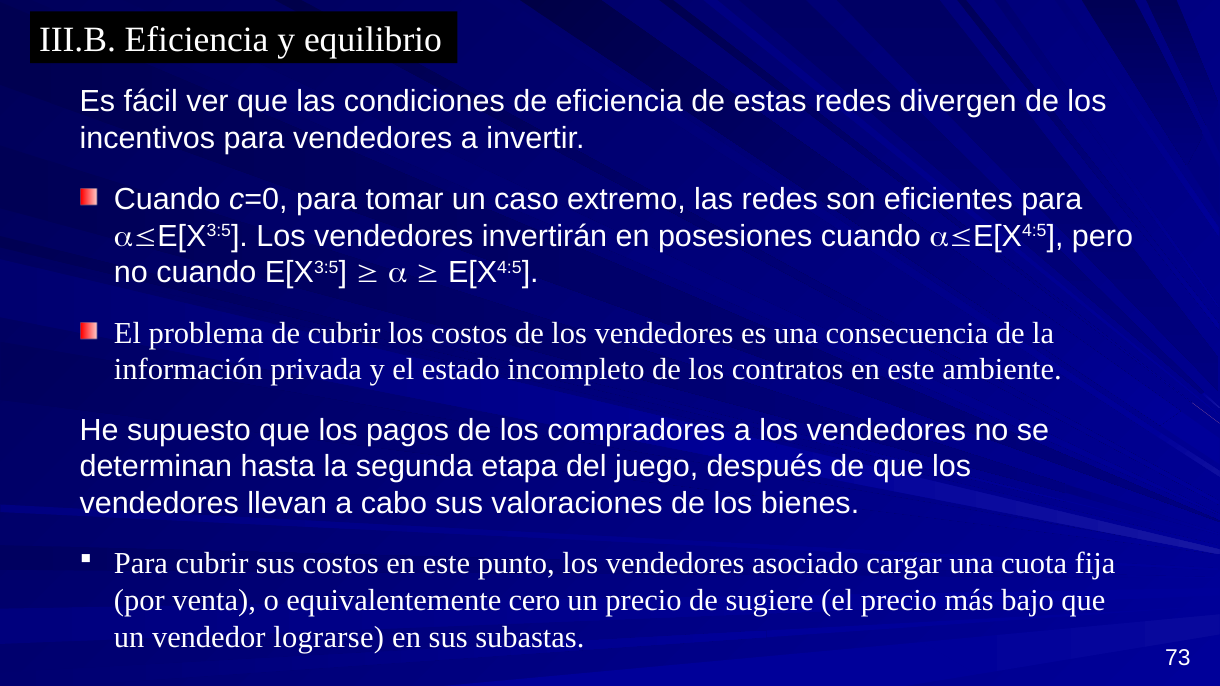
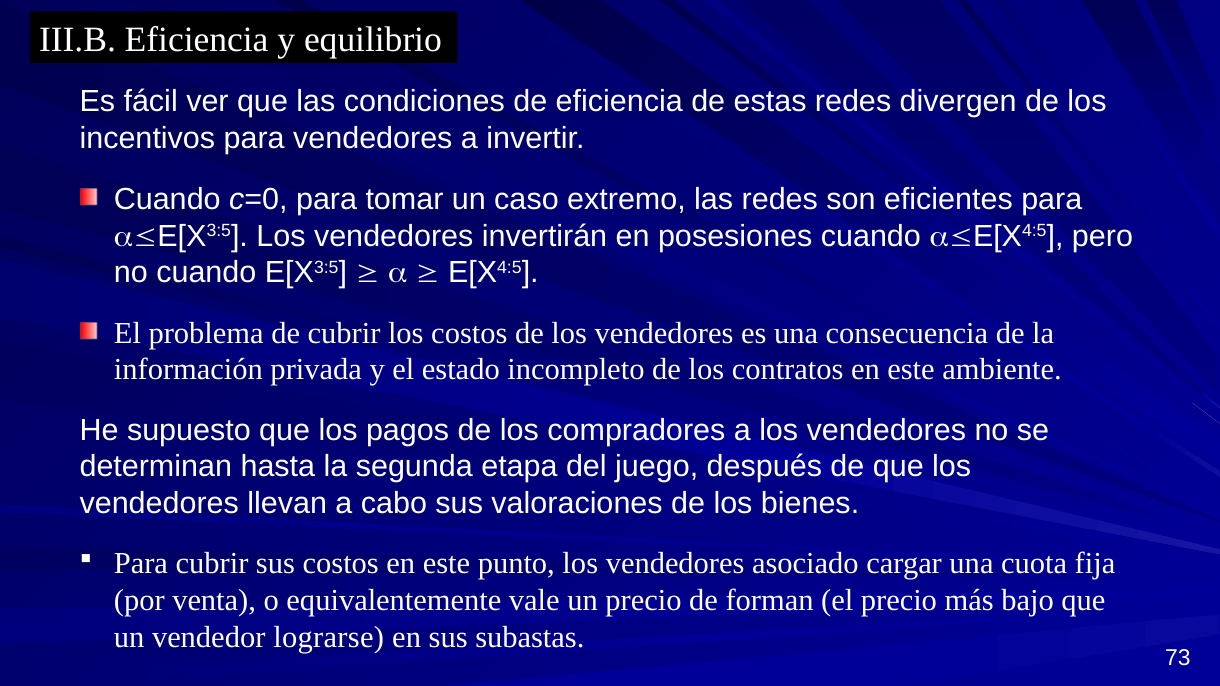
cero: cero -> vale (534, 601)
sugiere: sugiere -> forman (770, 601)
